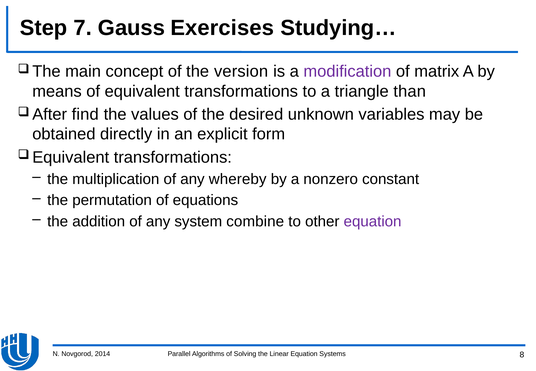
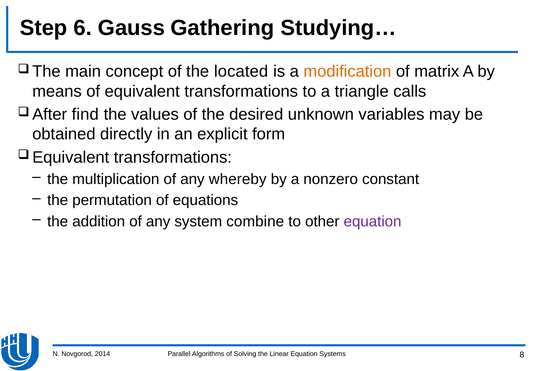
7: 7 -> 6 (83, 28)
Exercises: Exercises -> Gathering (222, 28)
version: version -> located (241, 72)
modification colour: purple -> orange (347, 72)
than: than -> calls (410, 91)
